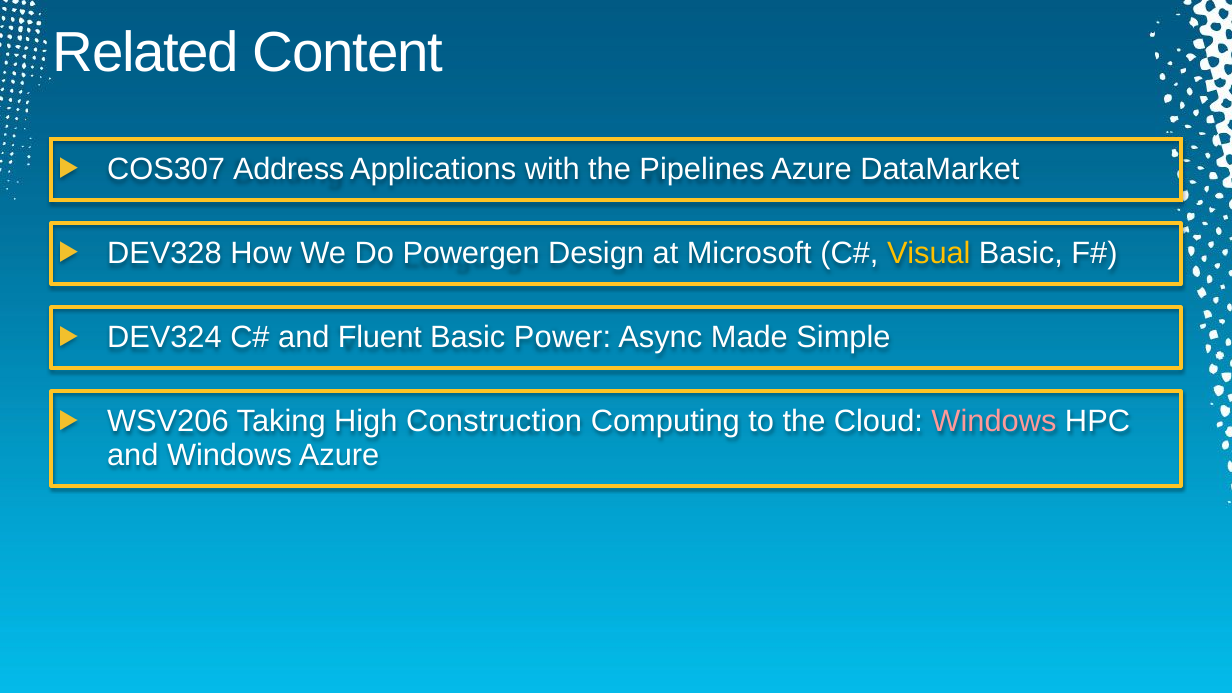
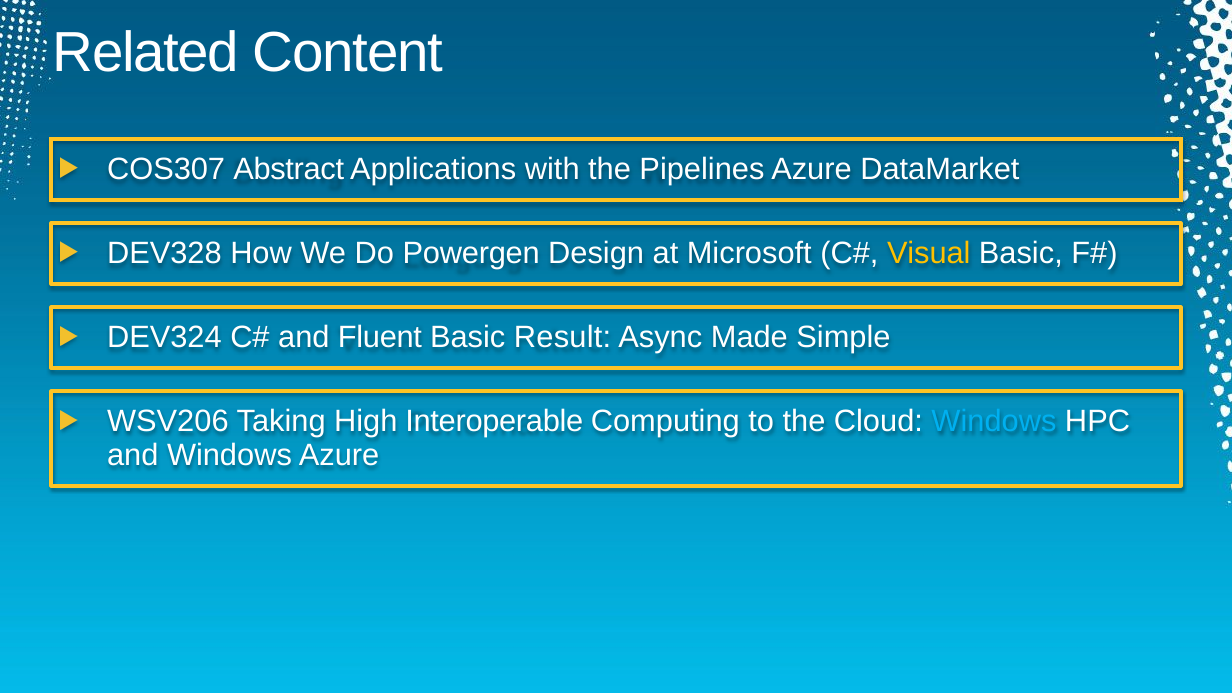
Address: Address -> Abstract (289, 169)
Power: Power -> Result (563, 338)
Construction: Construction -> Interoperable (494, 422)
Windows colour: pink -> light blue (994, 422)
